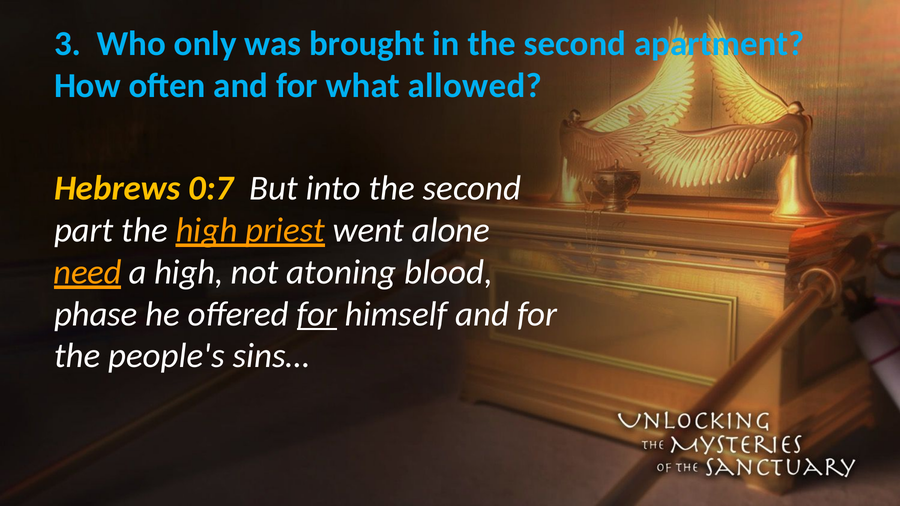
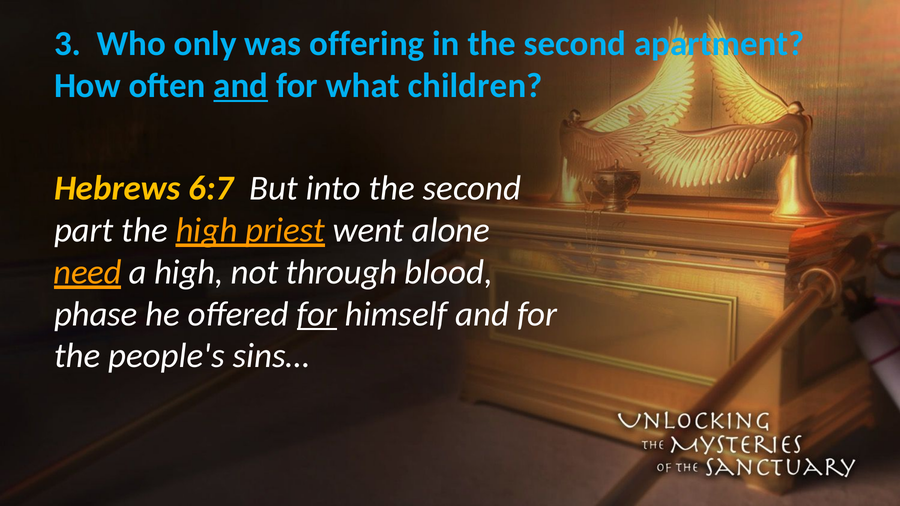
brought: brought -> offering (367, 44)
and underline: none -> present (241, 86)
allowed: allowed -> children (475, 86)
0:7: 0:7 -> 6:7 (211, 188)
atoning: atoning -> through (342, 272)
